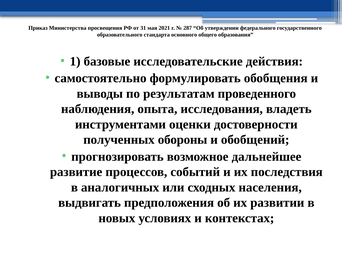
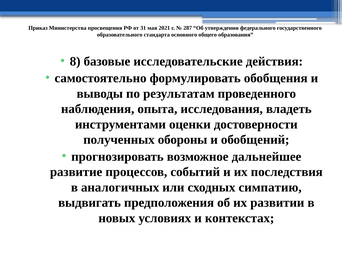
1: 1 -> 8 (75, 62)
населения: населения -> симпатию (270, 188)
